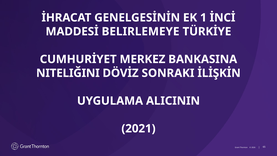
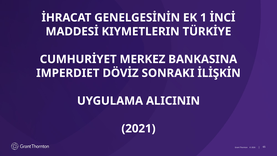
BELIRLEMEYE: BELIRLEMEYE -> KIYMETLERIN (141, 31)
NITELIĞINI: NITELIĞINI -> IMPERDIET (68, 73)
